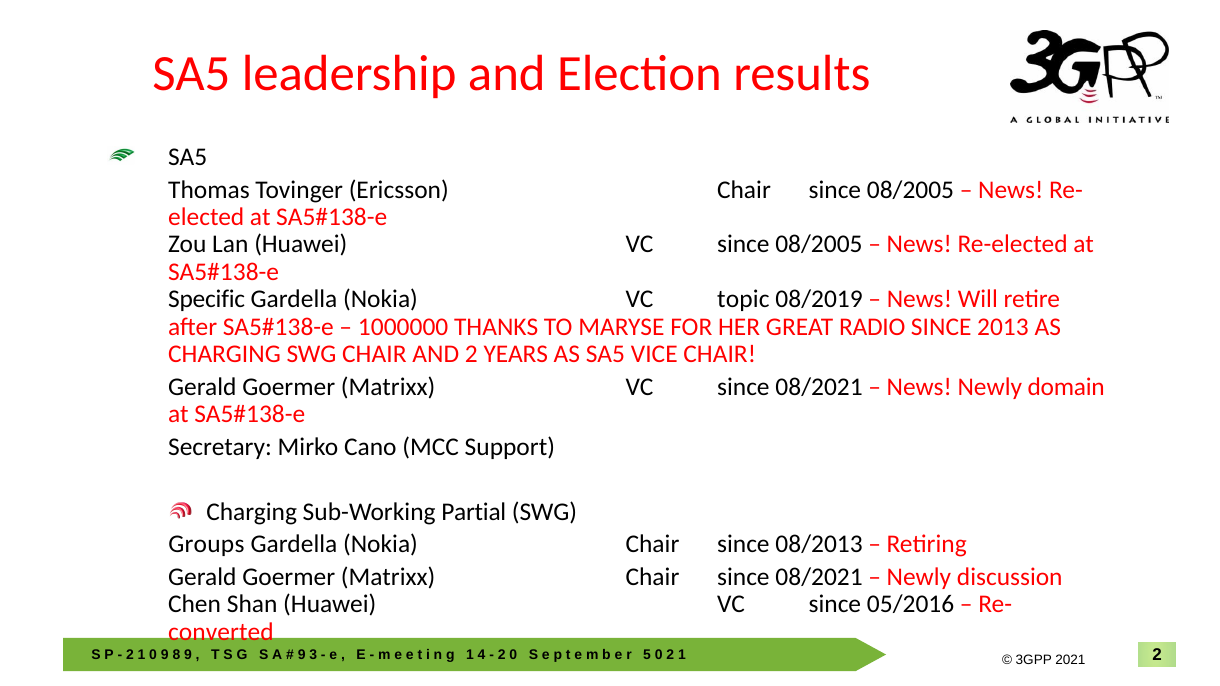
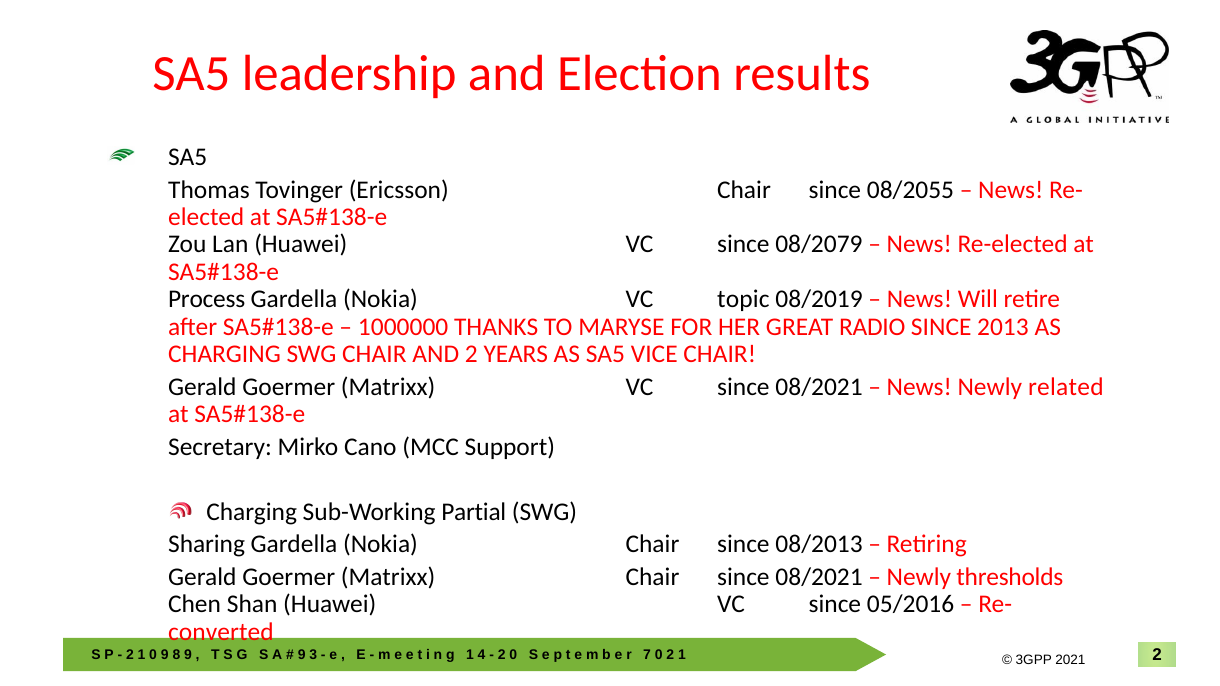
Chair since 08/2005: 08/2005 -> 08/2055 (911, 190)
VC since 08/2005: 08/2005 -> 08/2079 (819, 245)
Specific: Specific -> Process (207, 300)
domain: domain -> related (1066, 387)
Groups: Groups -> Sharing (207, 545)
discussion: discussion -> thresholds (1010, 577)
5: 5 -> 7 (647, 655)
